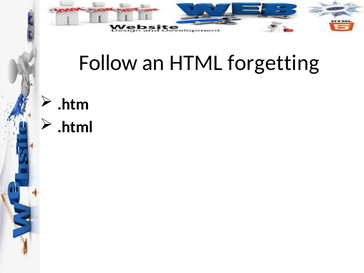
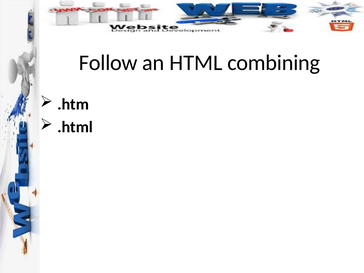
forgetting: forgetting -> combining (274, 63)
